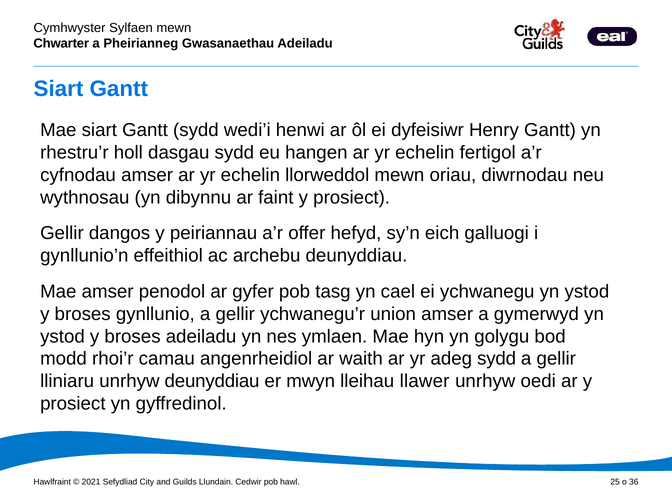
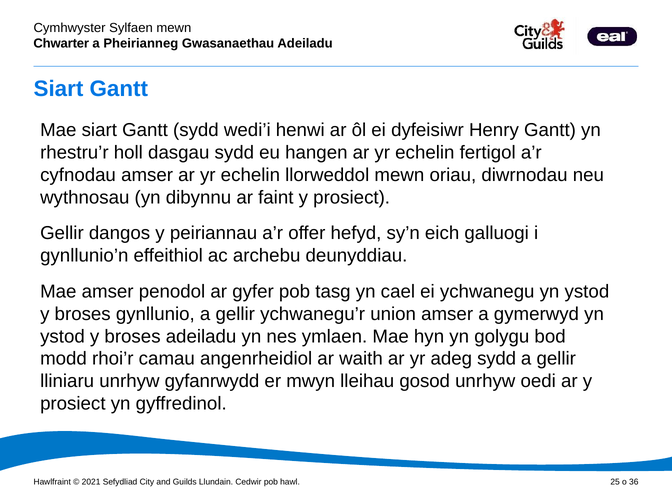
unrhyw deunyddiau: deunyddiau -> gyfanrwydd (212, 381)
llawer: llawer -> gosod (425, 381)
